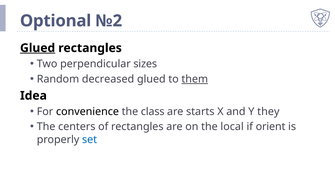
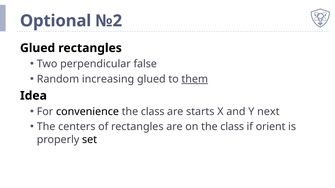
Glued underline: present -> none (38, 48)
sizes: sizes -> false (145, 64)
decreased: decreased -> increasing (108, 79)
they: they -> next (268, 112)
on the local: local -> class (232, 127)
set colour: blue -> black (90, 140)
